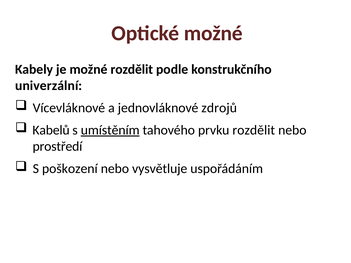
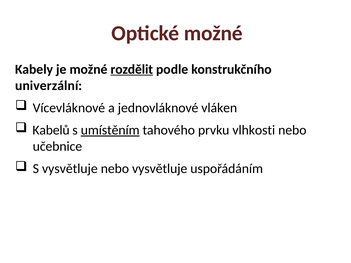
rozdělit underline: none -> present (132, 69)
zdrojů: zdrojů -> vláken (219, 108)
prvku rozdělit: rozdělit -> vlhkosti (254, 130)
prostředí: prostředí -> učebnice (57, 147)
S poškození: poškození -> vysvětluje (70, 169)
